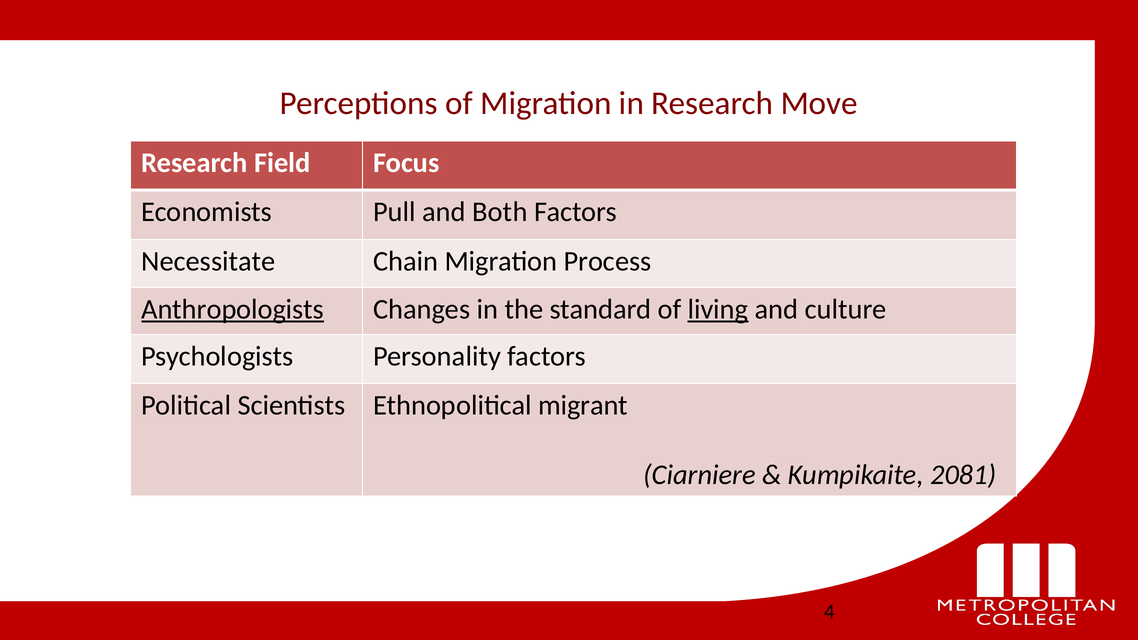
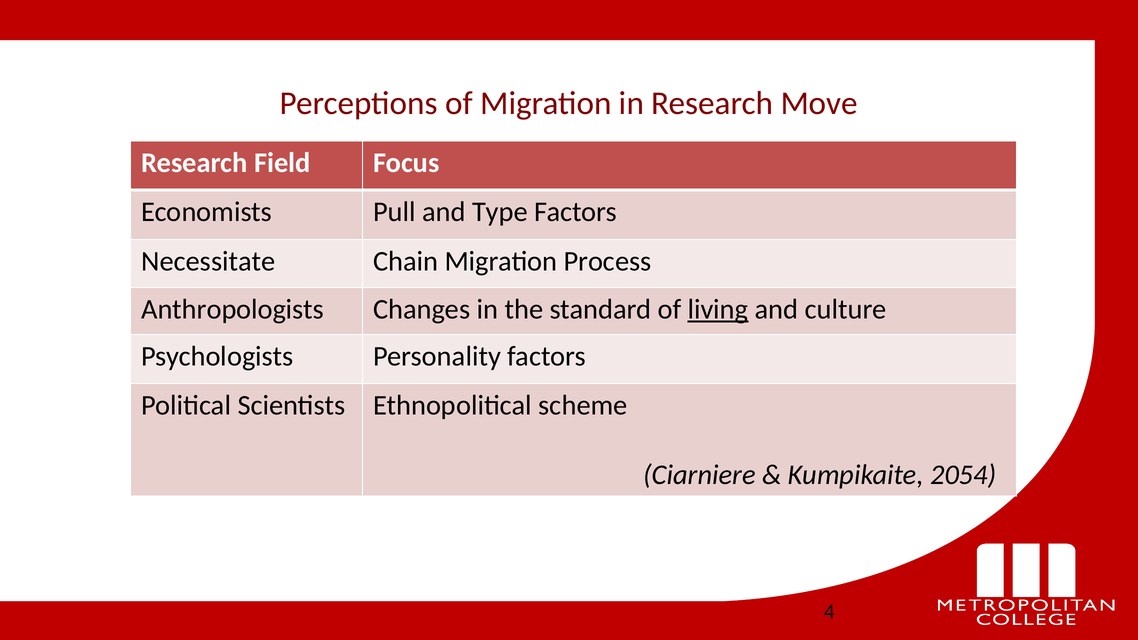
Both: Both -> Type (500, 212)
Anthropologists underline: present -> none (233, 309)
migrant: migrant -> scheme (583, 405)
2081: 2081 -> 2054 (963, 475)
